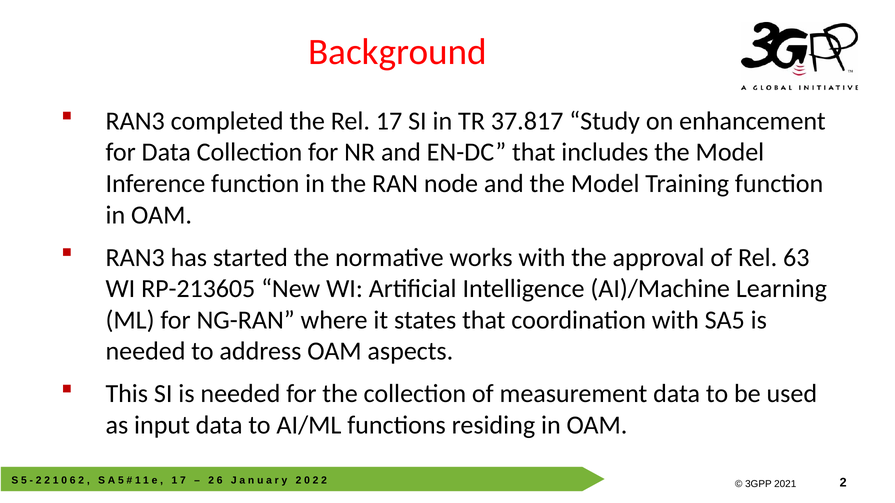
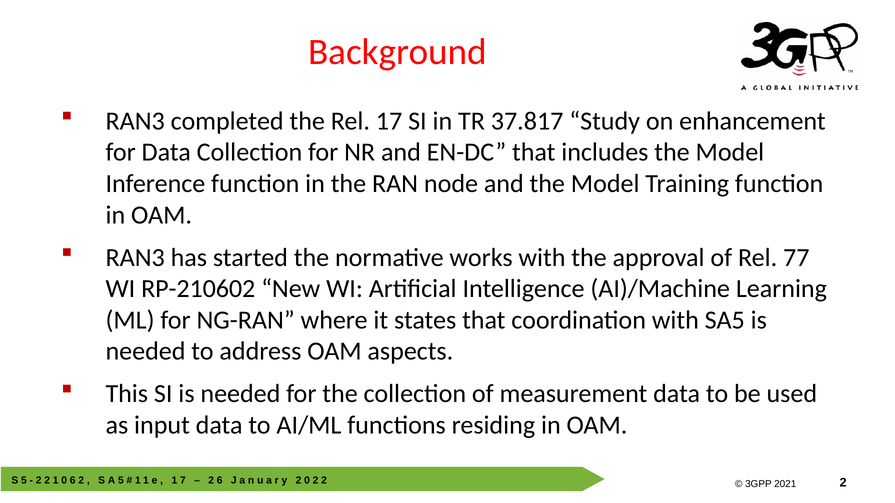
63: 63 -> 77 (796, 258)
RP-213605: RP-213605 -> RP-210602 (198, 289)
